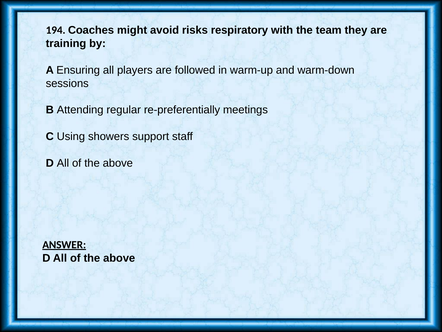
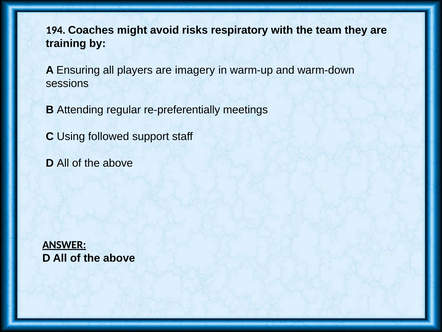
followed: followed -> imagery (195, 70)
showers: showers -> followed (109, 136)
